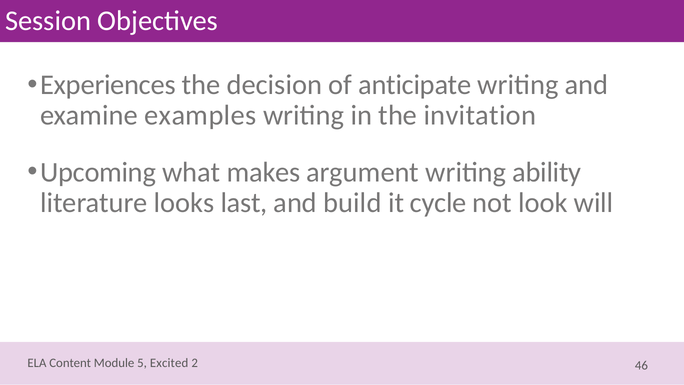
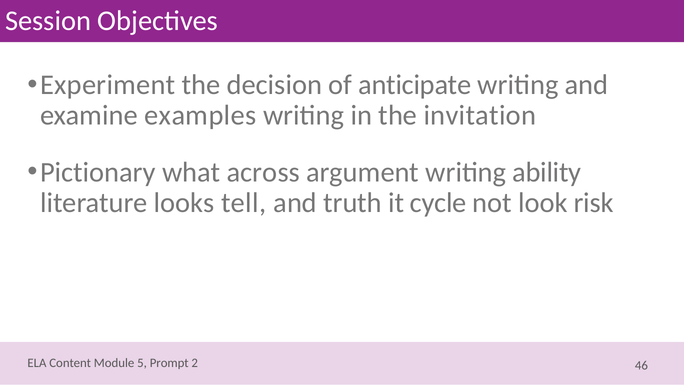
Experiences: Experiences -> Experiment (108, 85)
Upcoming: Upcoming -> Pictionary (98, 172)
makes: makes -> across (263, 172)
last: last -> tell (244, 203)
build: build -> truth (353, 203)
will: will -> risk (594, 203)
Excited: Excited -> Prompt (169, 363)
